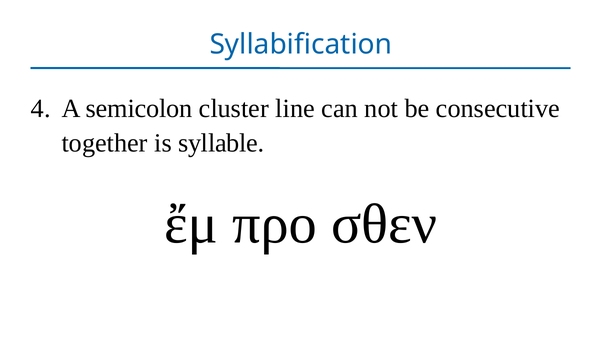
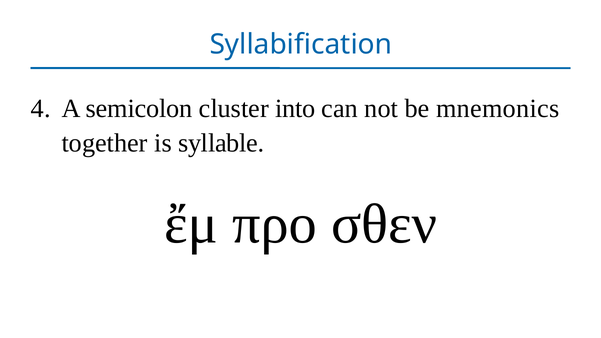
line: line -> into (295, 108)
consecutive: consecutive -> mnemonics (498, 108)
